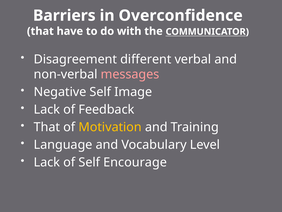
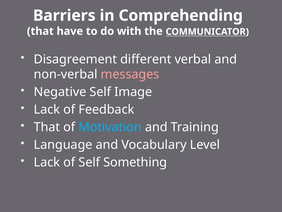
Overconfidence: Overconfidence -> Comprehending (181, 16)
Motivation colour: yellow -> light blue (110, 127)
Encourage: Encourage -> Something (135, 162)
